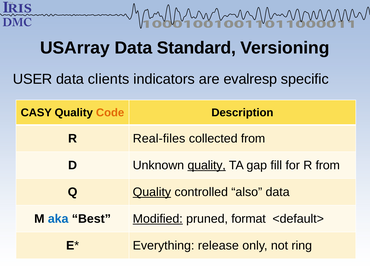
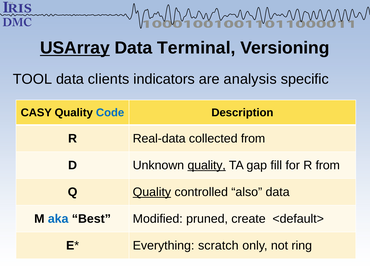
USArray underline: none -> present (75, 48)
Standard: Standard -> Terminal (196, 48)
USER: USER -> TOOL (33, 79)
evalresp: evalresp -> analysis (250, 79)
Code colour: orange -> blue (110, 113)
Real-files: Real-files -> Real-data (159, 139)
Modified underline: present -> none (158, 219)
format: format -> create (249, 219)
release: release -> scratch (218, 246)
